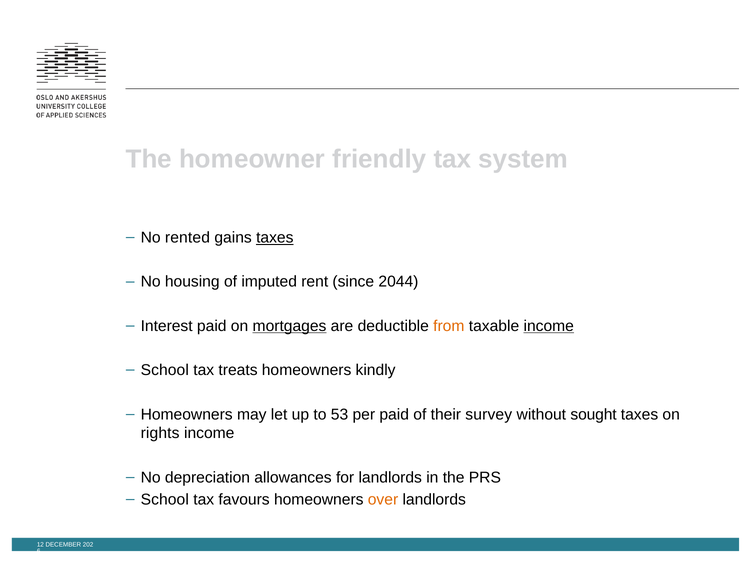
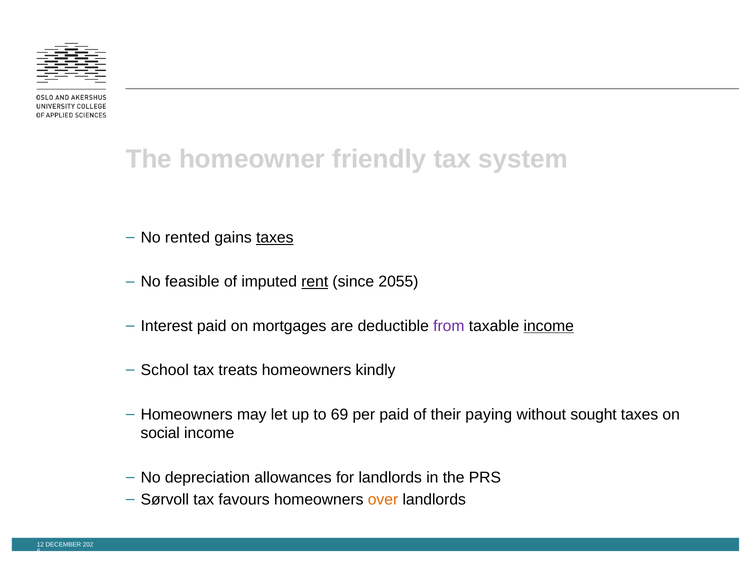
housing: housing -> feasible (192, 282)
rent underline: none -> present (315, 282)
2044: 2044 -> 2055 (398, 282)
mortgages underline: present -> none (290, 326)
from colour: orange -> purple (449, 326)
53: 53 -> 69 (339, 415)
survey: survey -> paying (489, 415)
rights: rights -> social (160, 433)
School: School -> Sørvoll (165, 500)
